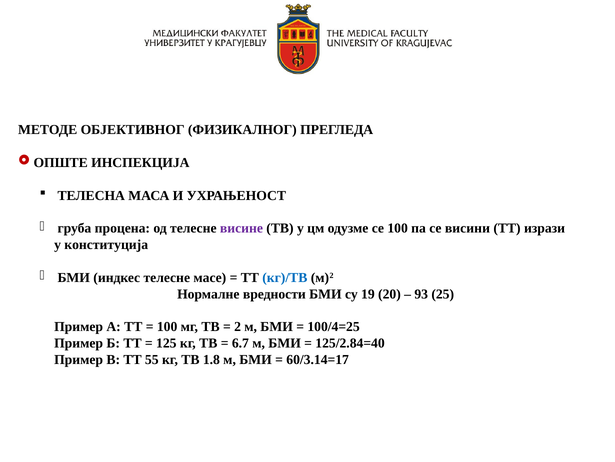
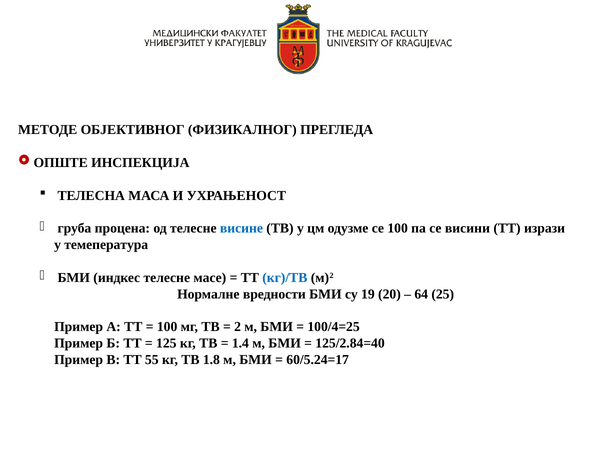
висине colour: purple -> blue (241, 228)
конституција: конституција -> темепература (106, 244)
93: 93 -> 64 (421, 294)
6.7: 6.7 -> 1.4 (240, 343)
60/3.14=17: 60/3.14=17 -> 60/5.24=17 (318, 359)
